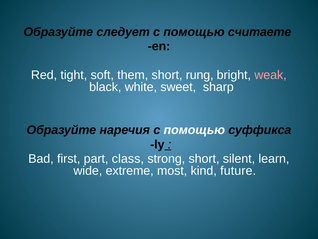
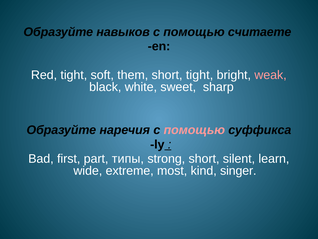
следует: следует -> навыков (123, 32)
short rung: rung -> tight (200, 75)
помощью colour: white -> pink (194, 130)
class: class -> типы (128, 159)
future: future -> singer (238, 170)
